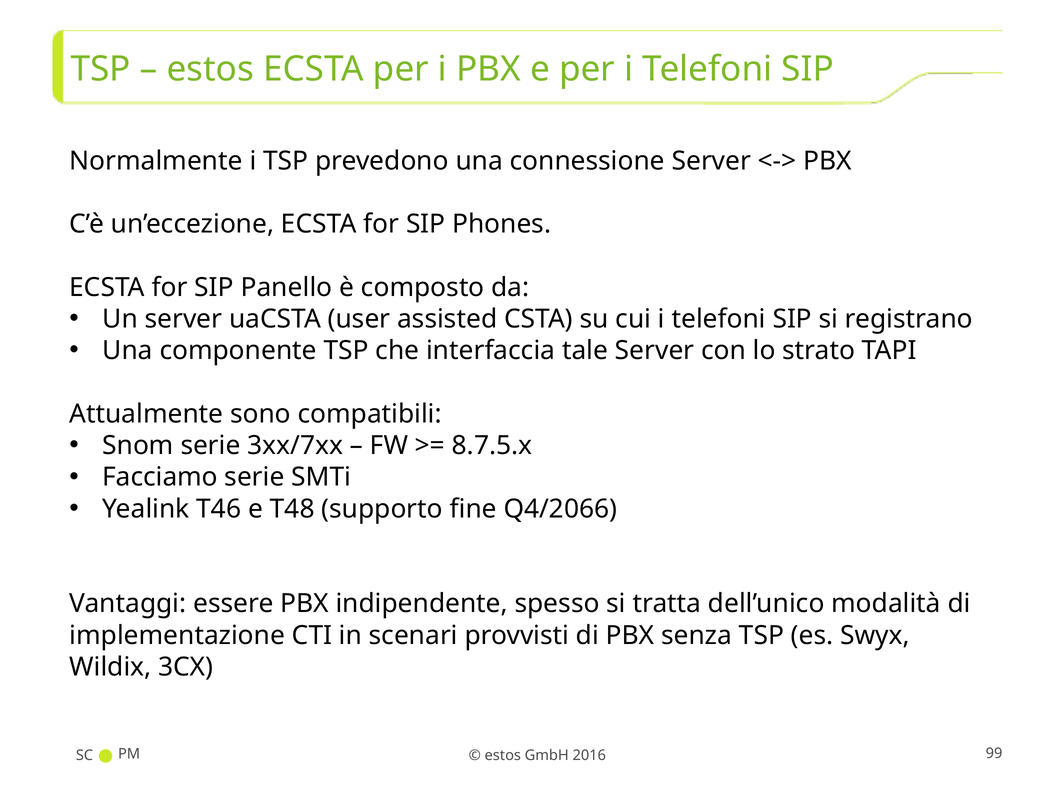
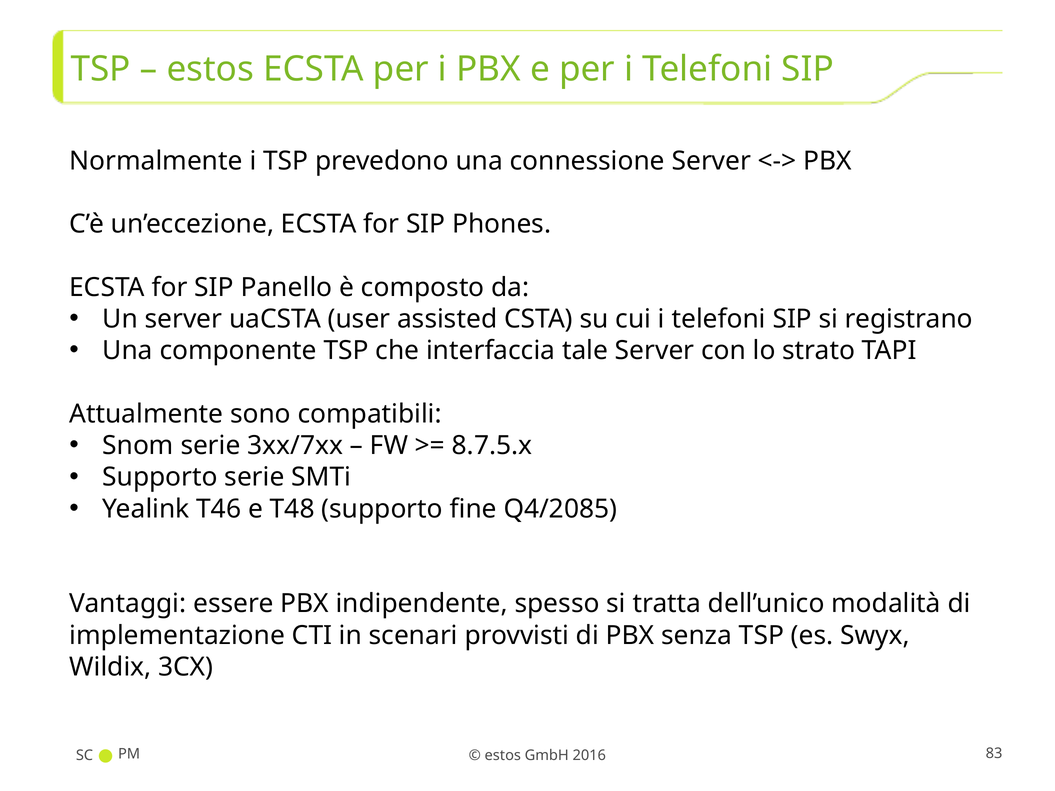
Facciamo: Facciamo -> Supporto (160, 477)
Q4/2066: Q4/2066 -> Q4/2085 (560, 509)
99: 99 -> 83 (994, 754)
